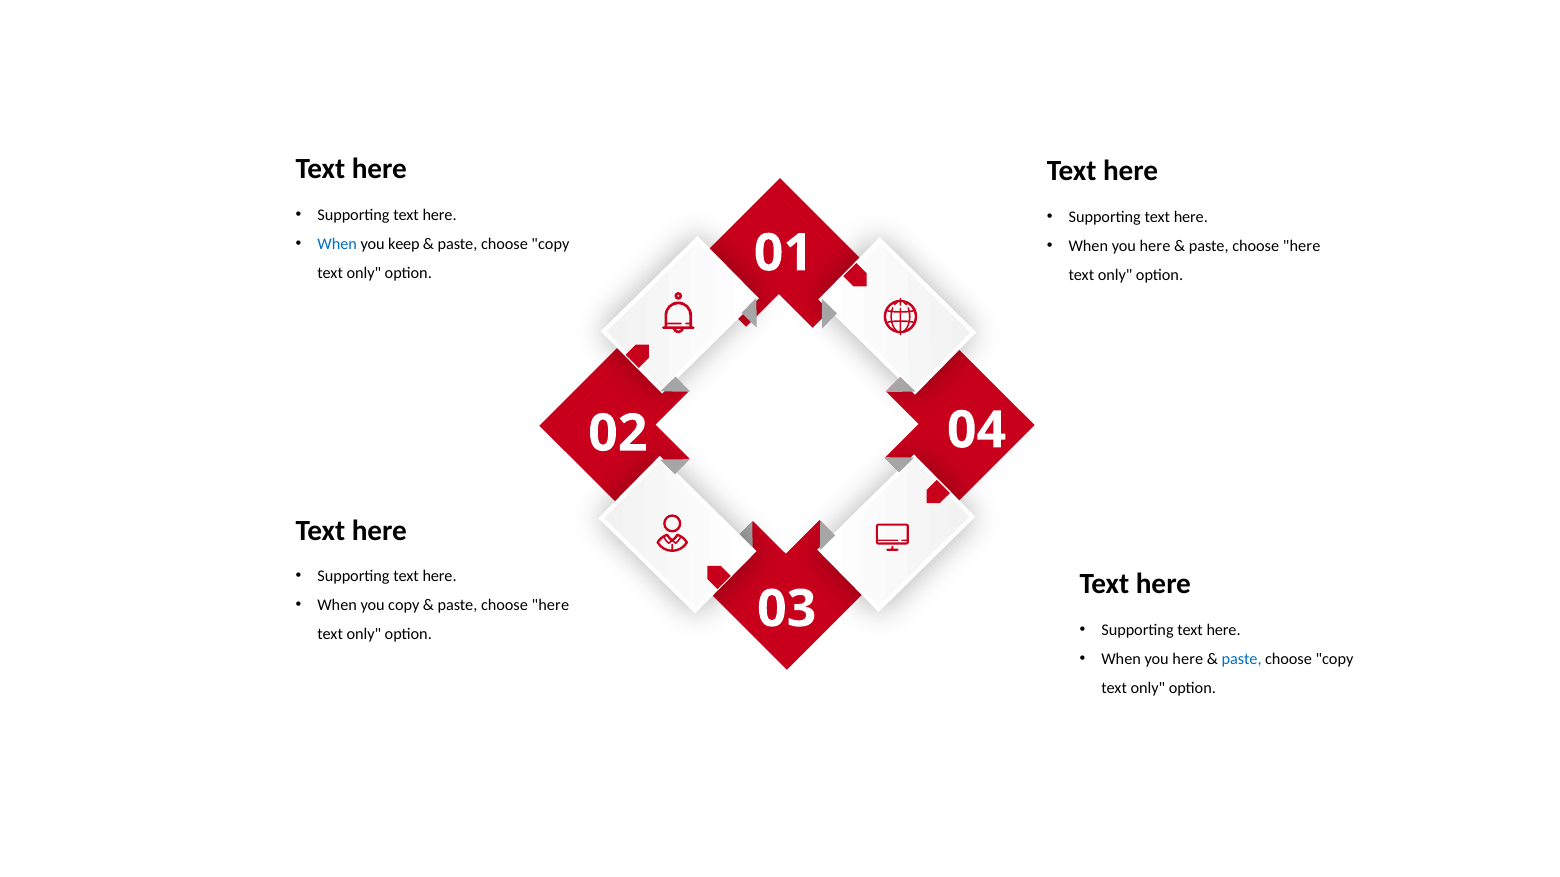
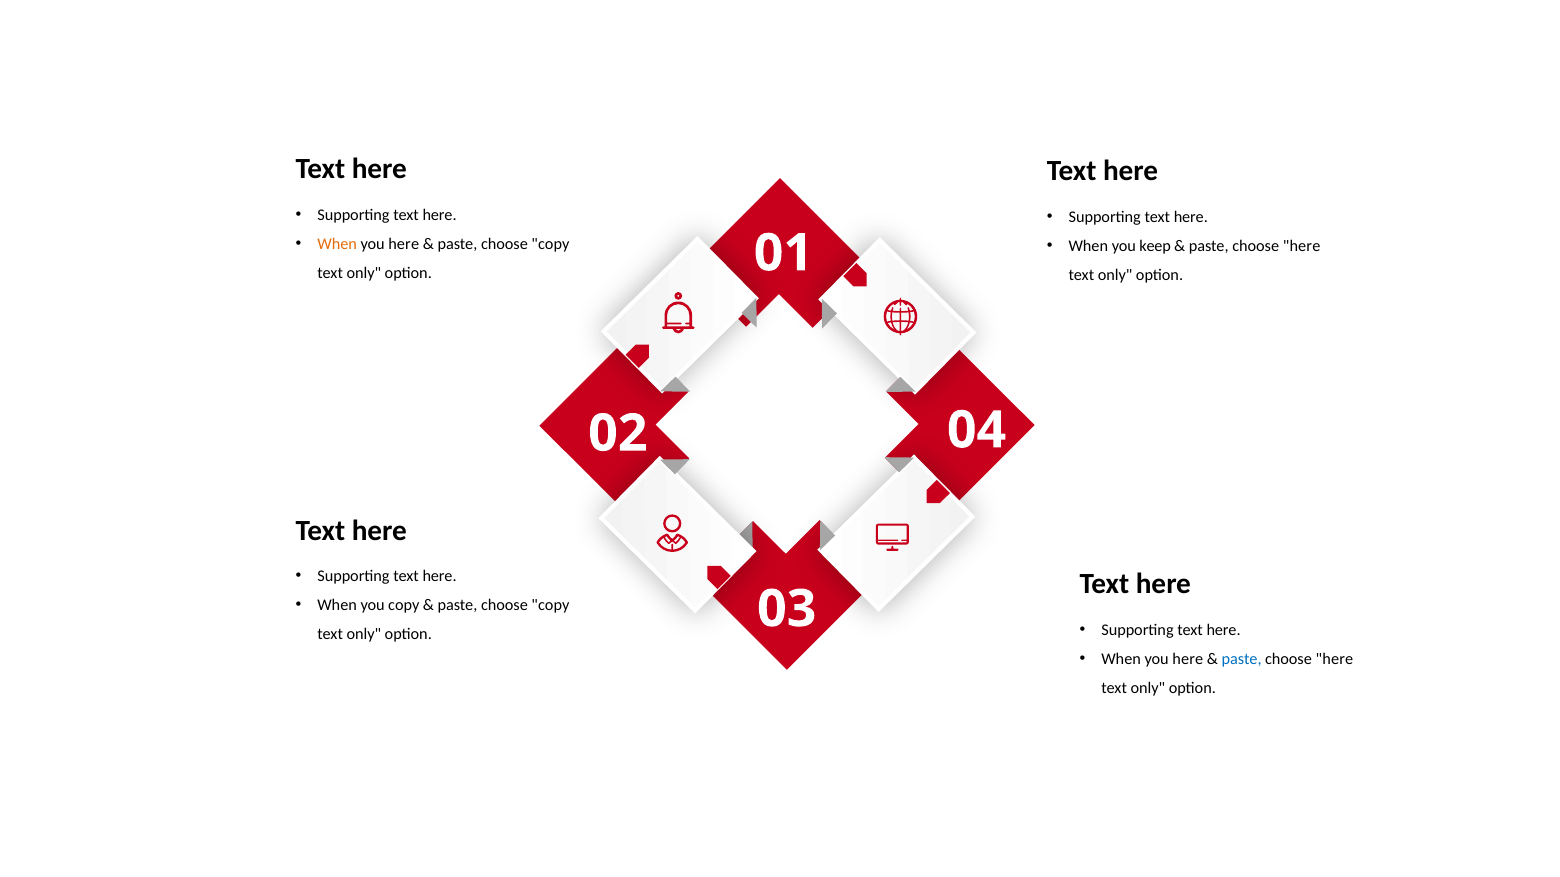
When colour: blue -> orange (337, 244)
keep: keep -> here (404, 244)
here: here -> keep (1155, 246)
here: here -> copy (550, 606)
copy: copy -> here (1334, 659)
